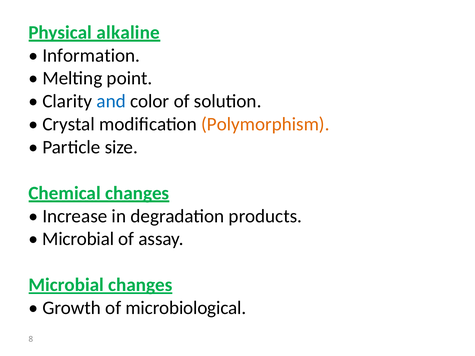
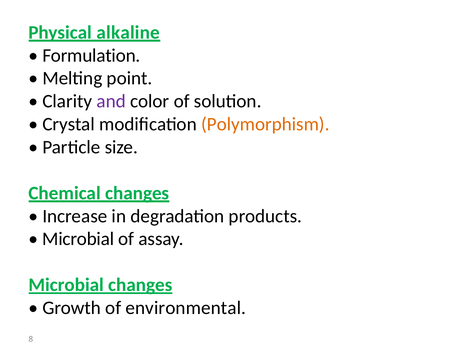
Information: Information -> Formulation (91, 55)
and colour: blue -> purple (111, 101)
microbiological: microbiological -> environmental (186, 308)
